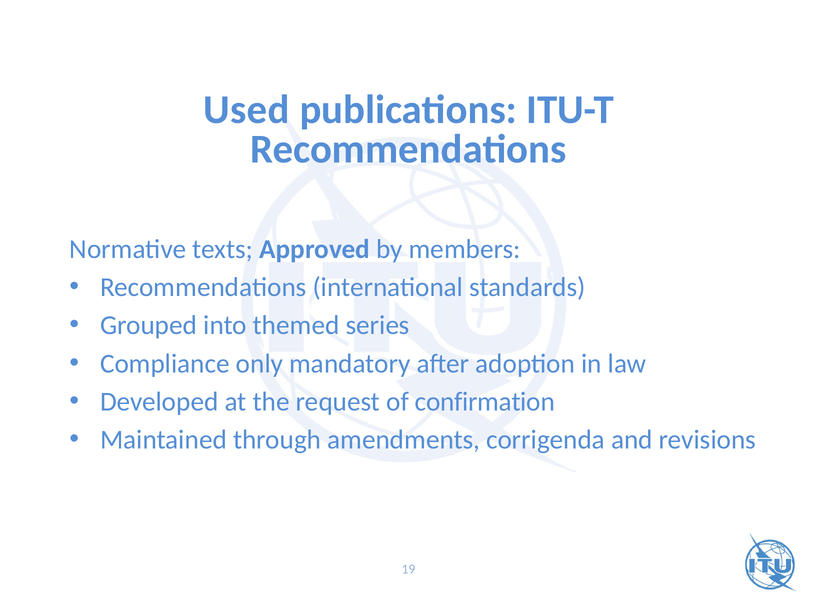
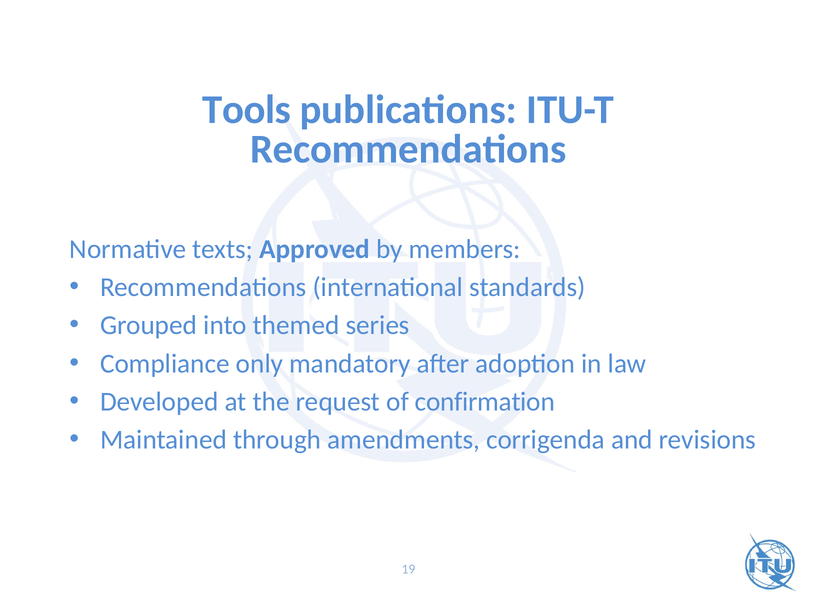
Used: Used -> Tools (247, 110)
